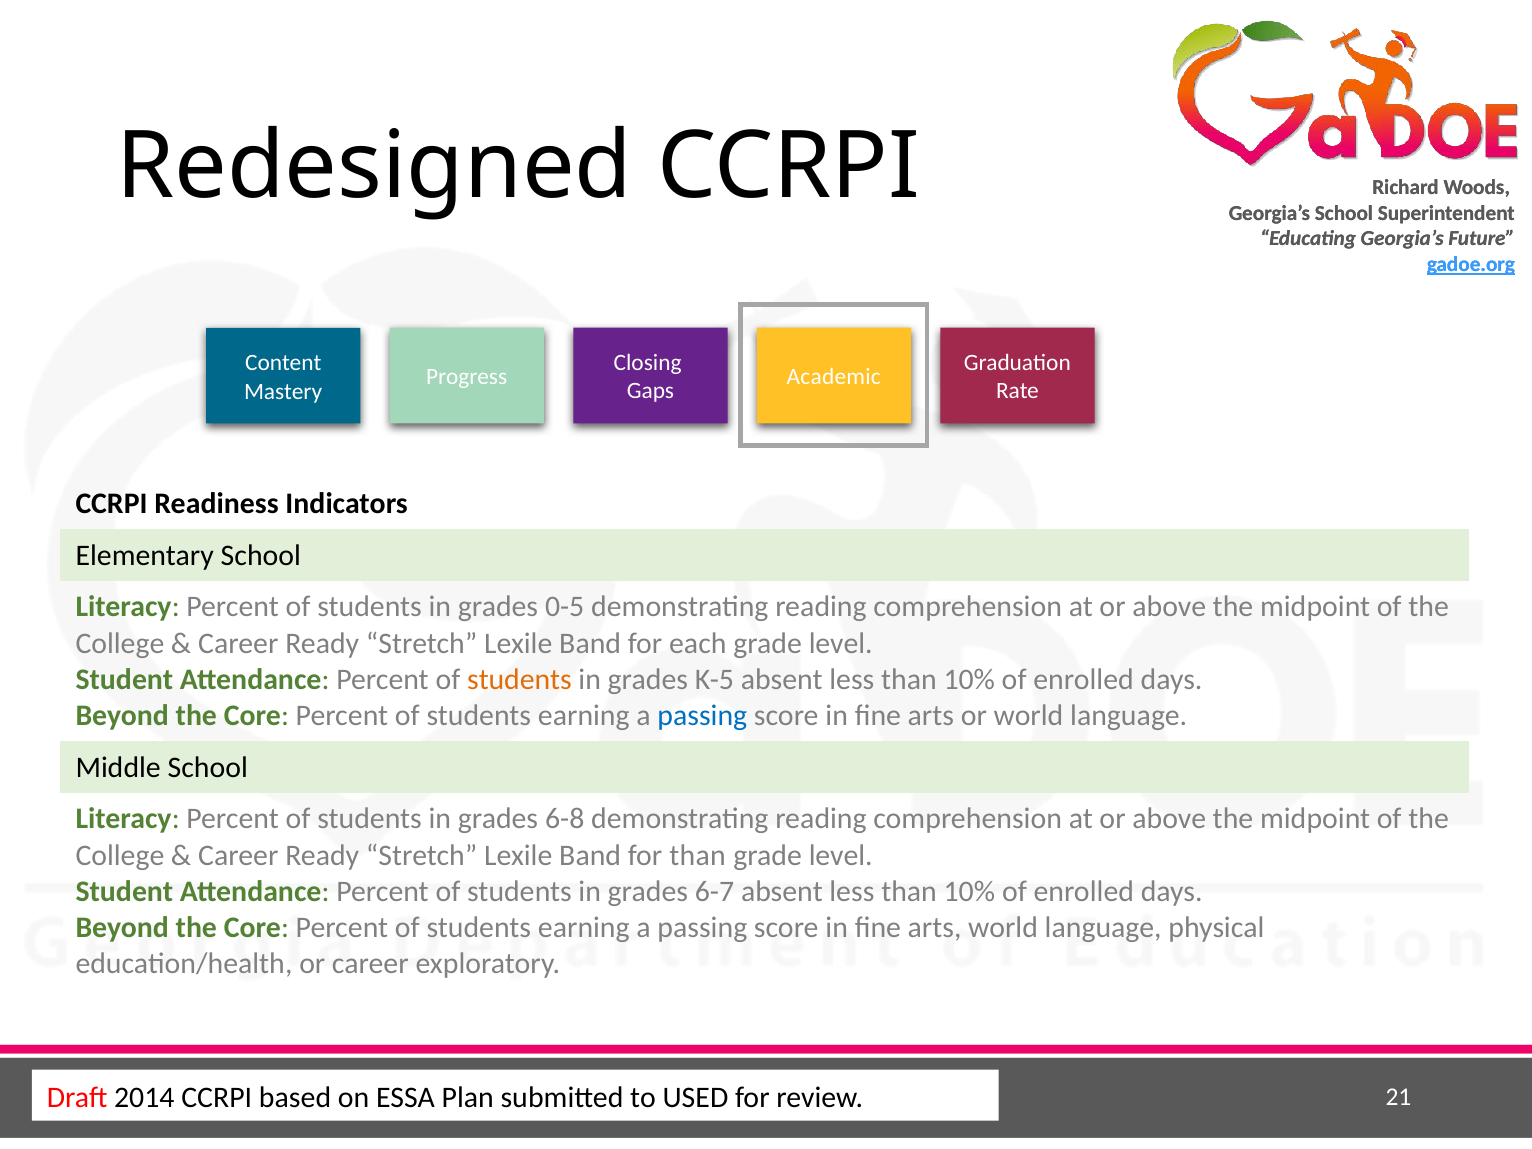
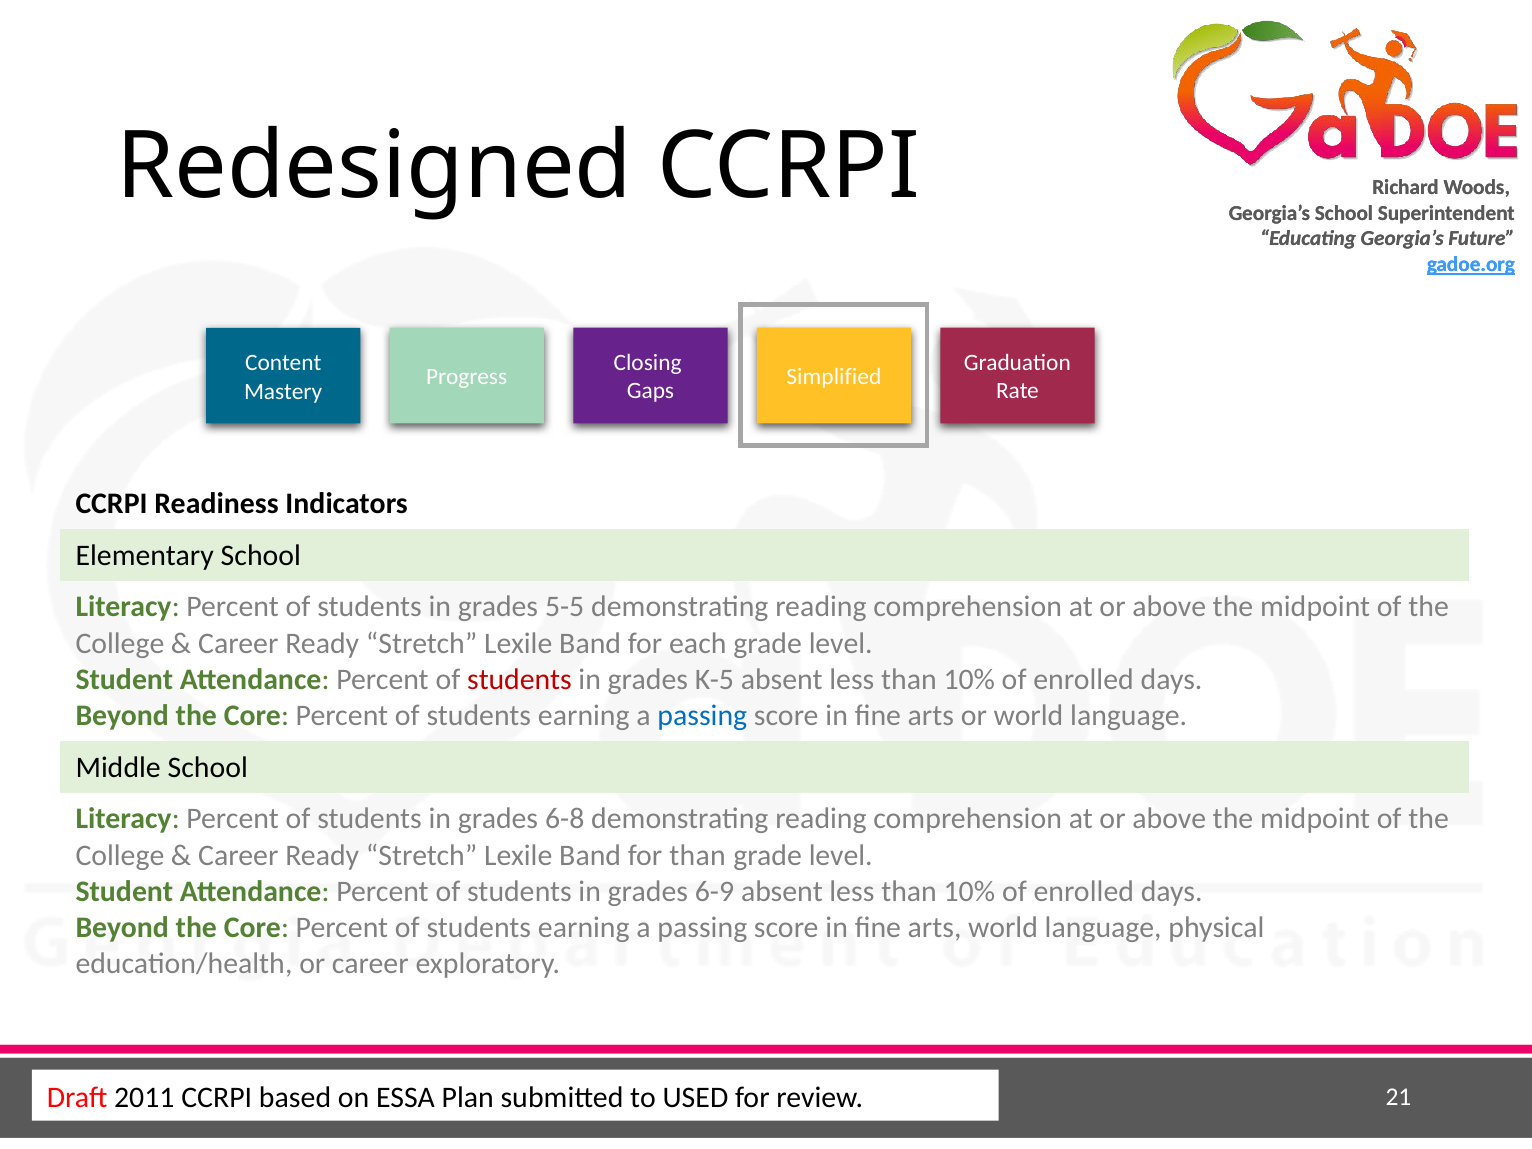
Academic: Academic -> Simplified (834, 377)
0-5: 0-5 -> 5-5 (565, 607)
students colour: orange -> red (519, 680)
6-7: 6-7 -> 6-9 (715, 892)
2014: 2014 -> 2011 (144, 1097)
